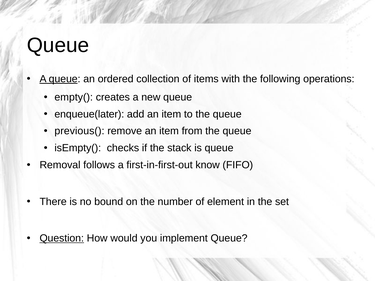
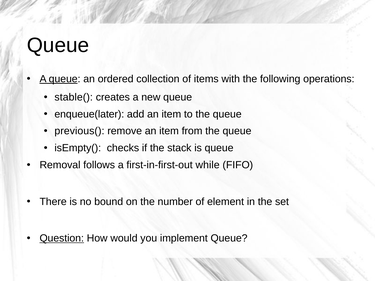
empty(: empty( -> stable( (74, 97)
know: know -> while (208, 165)
